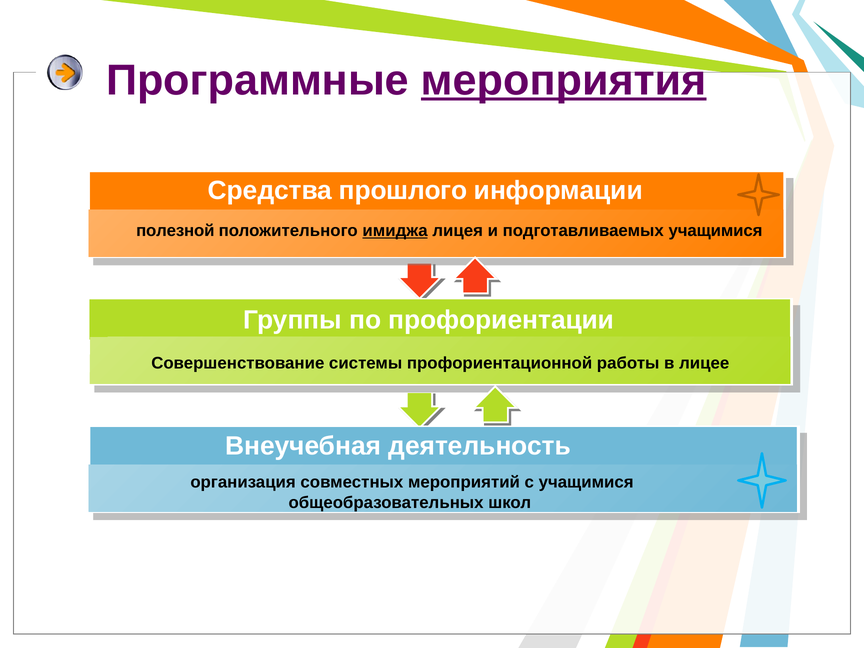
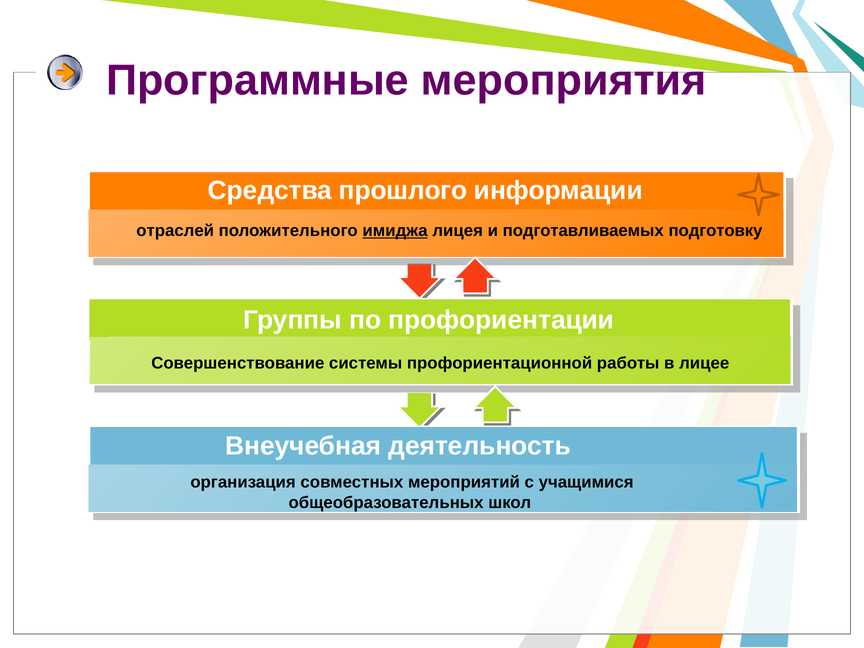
мероприятия underline: present -> none (564, 80)
полезной: полезной -> отраслей (175, 231)
подготавливаемых учащимися: учащимися -> подготовку (716, 231)
